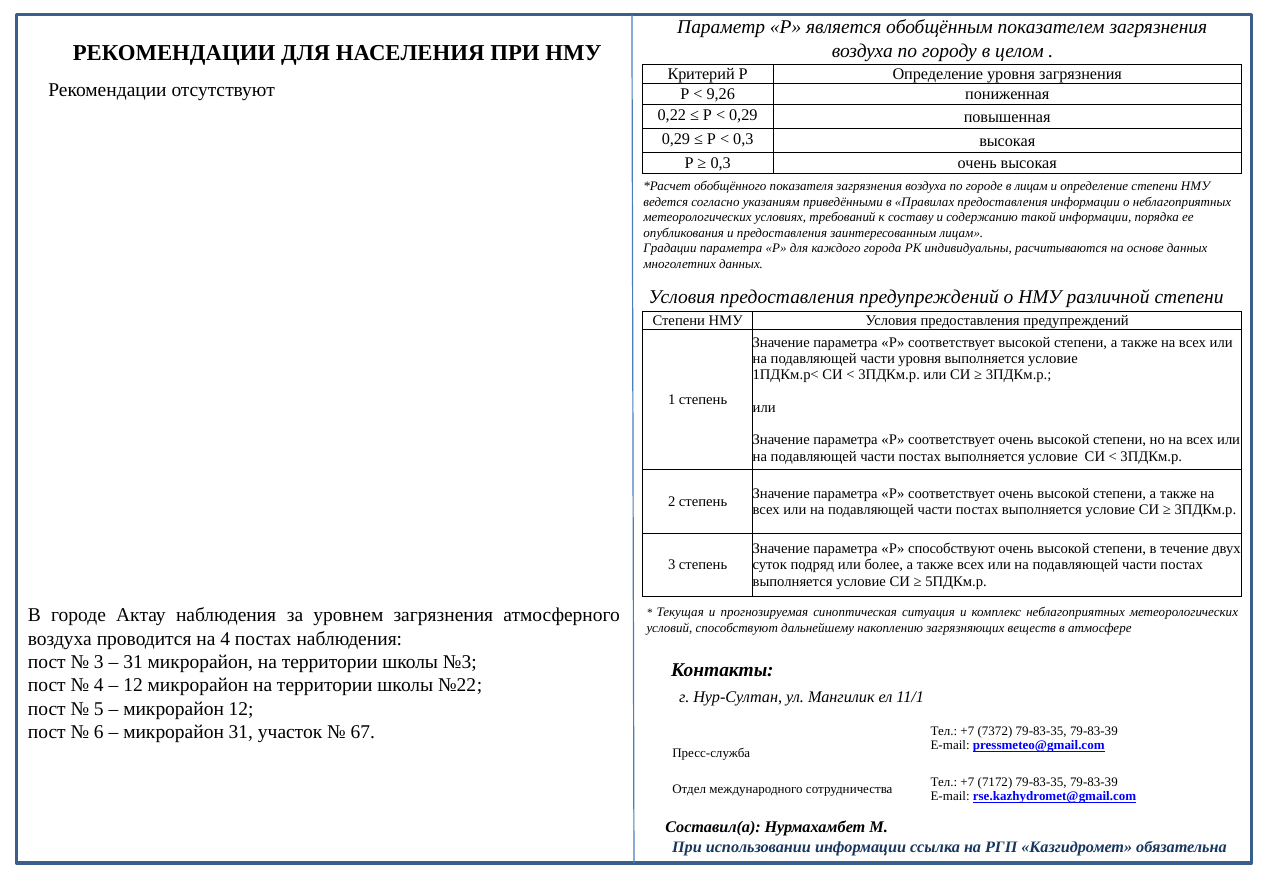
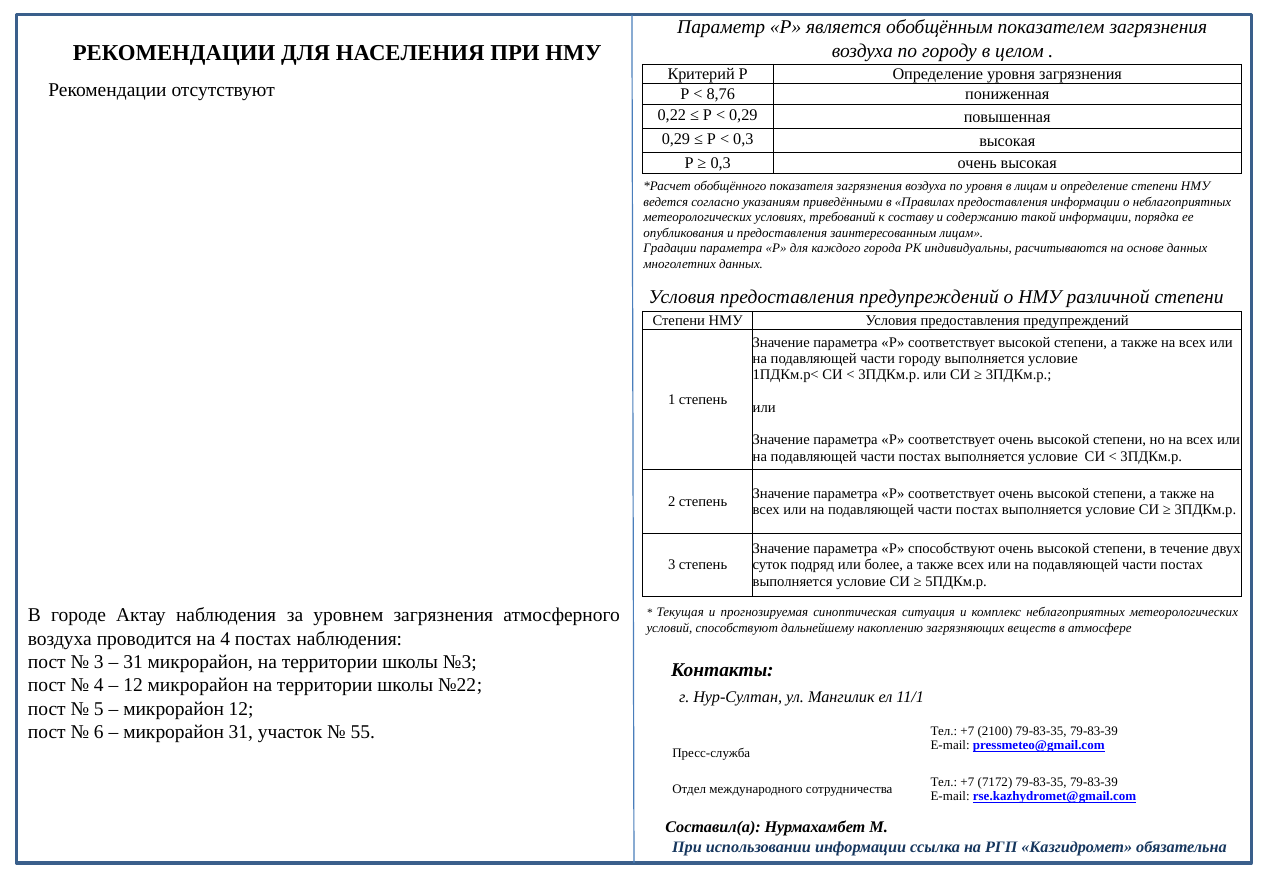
9,26: 9,26 -> 8,76 (721, 94)
по городе: городе -> уровня (984, 186)
части уровня: уровня -> городу (920, 359)
67: 67 -> 55 (363, 732)
7372: 7372 -> 2100 (995, 731)
